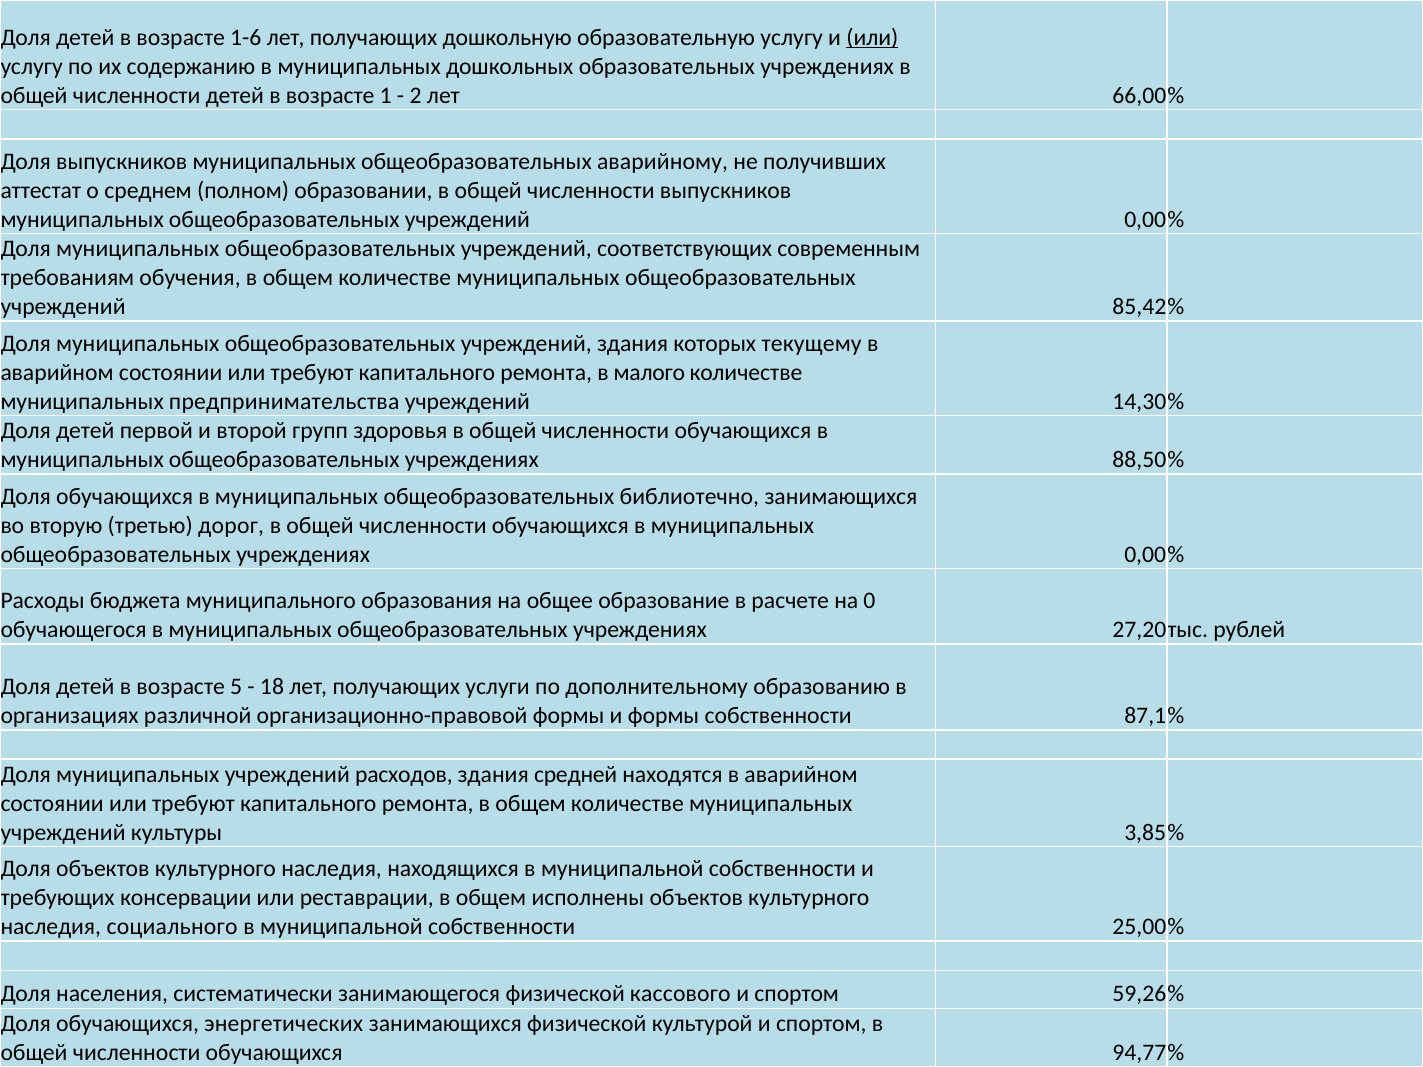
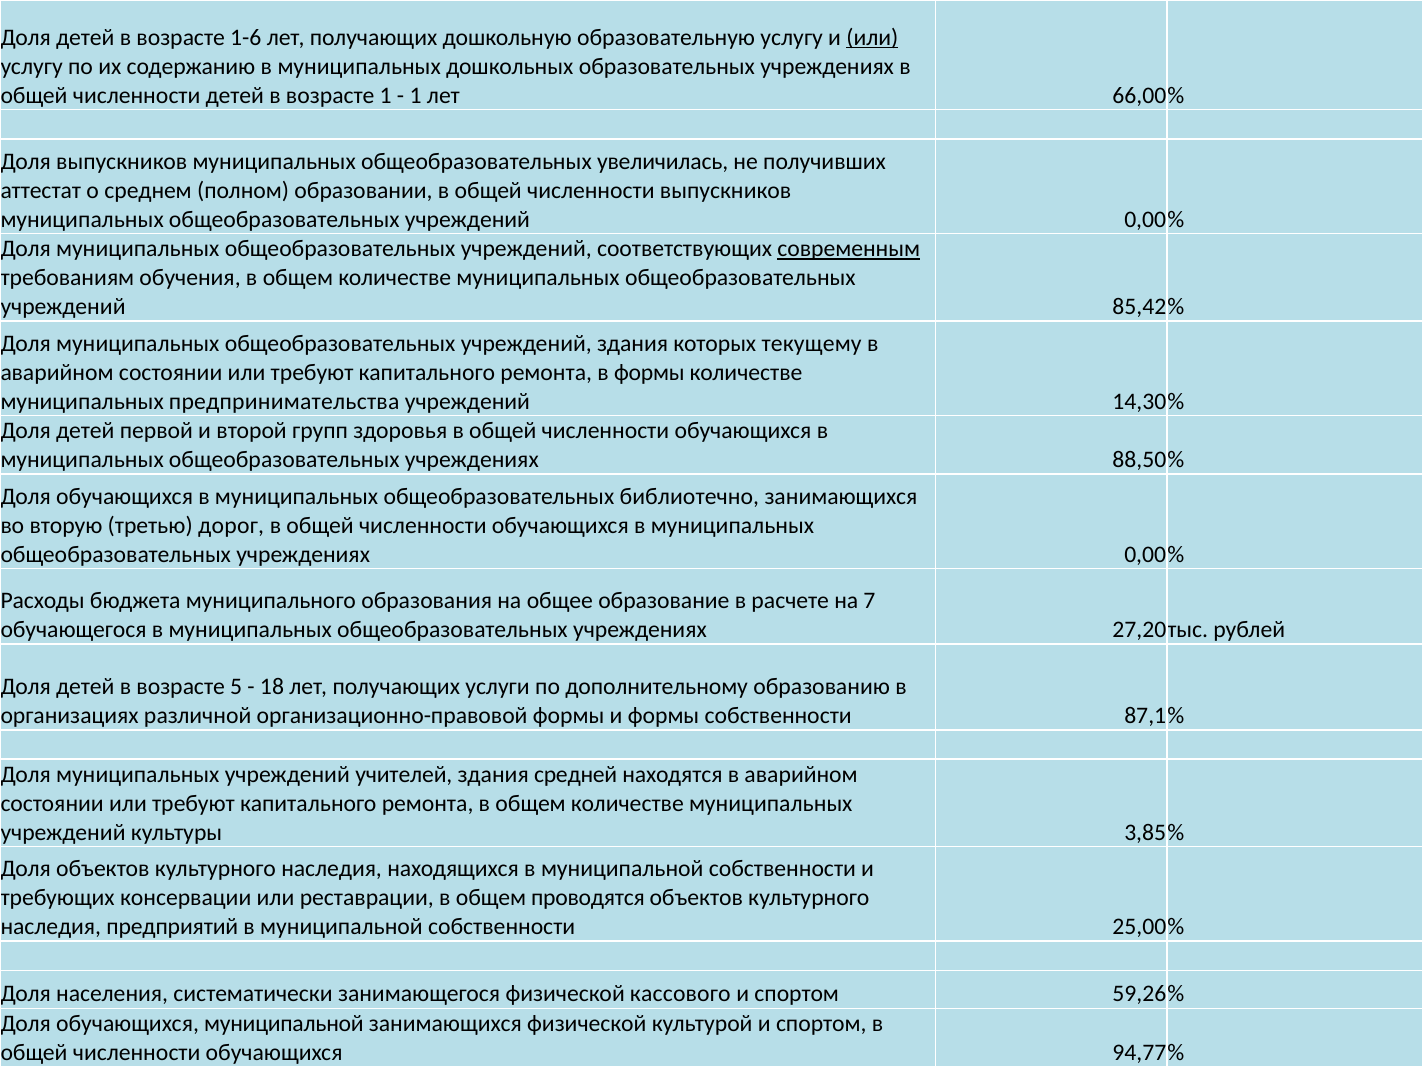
2: 2 -> 1 (416, 95)
аварийному: аварийному -> увеличилась (663, 162)
современным underline: none -> present (849, 249)
в малого: малого -> формы (649, 373)
0: 0 -> 7 (869, 601)
расходов: расходов -> учителей (404, 775)
исполнены: исполнены -> проводятся (588, 898)
социального: социального -> предприятий (172, 927)
обучающихся энергетических: энергетических -> муниципальной (284, 1024)
